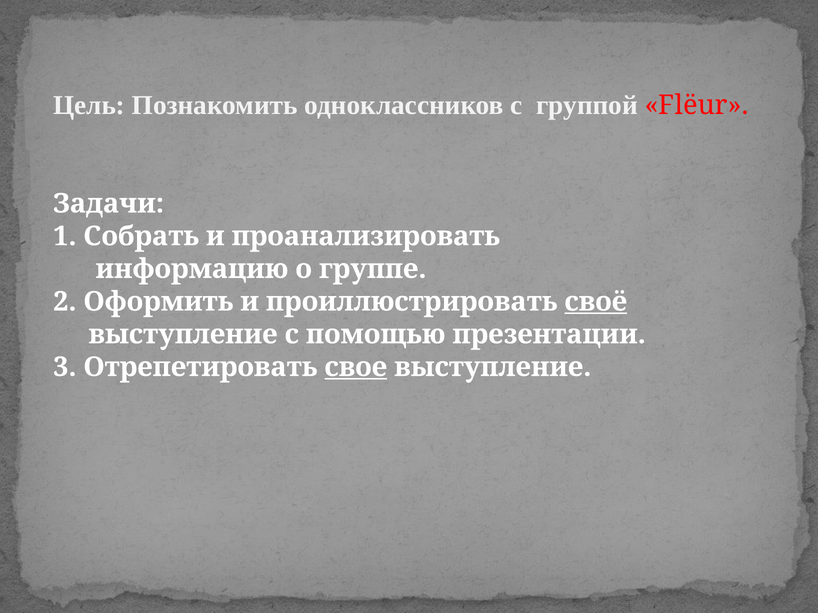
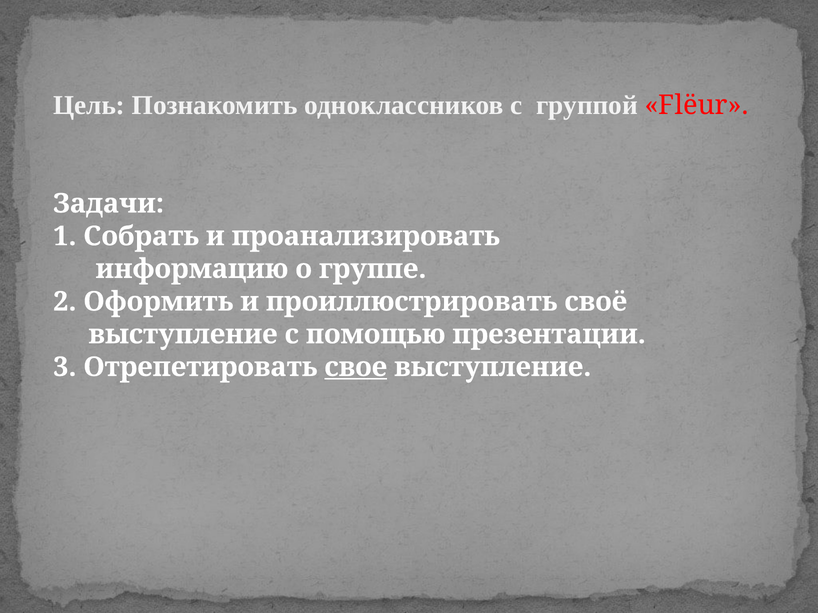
своё underline: present -> none (596, 302)
